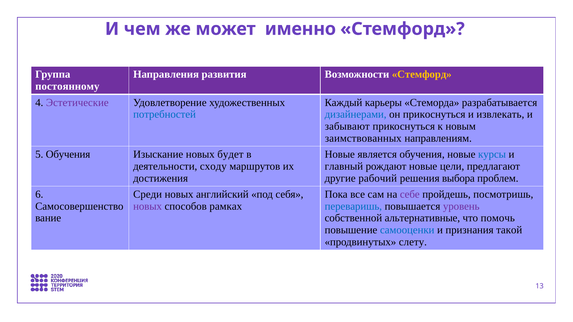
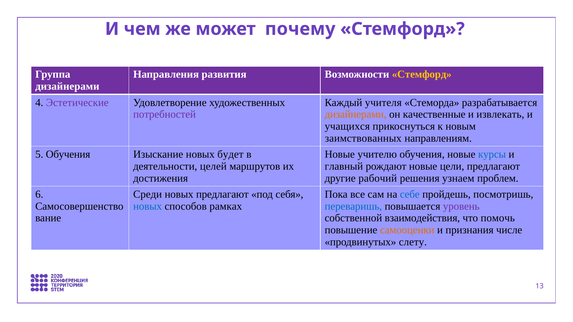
именно: именно -> почему (300, 29)
постоянному: постоянному -> дизайнерами (67, 86)
карьеры: карьеры -> учителя (383, 103)
потребностей colour: blue -> purple (165, 115)
дизайнерами colour: blue -> orange (356, 115)
он прикоснуться: прикоснуться -> качественные (434, 115)
забывают: забывают -> учащихся (347, 126)
является: является -> учителю (377, 155)
сходу: сходу -> целей (213, 166)
выбора: выбора -> узнаем (458, 178)
новых английский: английский -> предлагают (222, 195)
себе colour: purple -> blue (410, 195)
новых colour: purple -> blue (148, 206)
альтернативные: альтернативные -> взаимодействия (422, 218)
самооценки colour: blue -> orange (407, 230)
такой: такой -> числе (509, 230)
